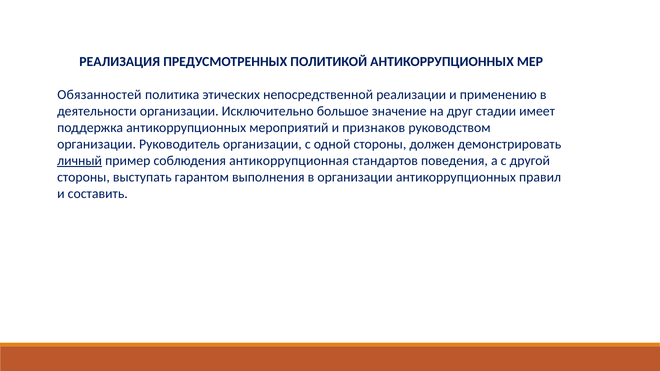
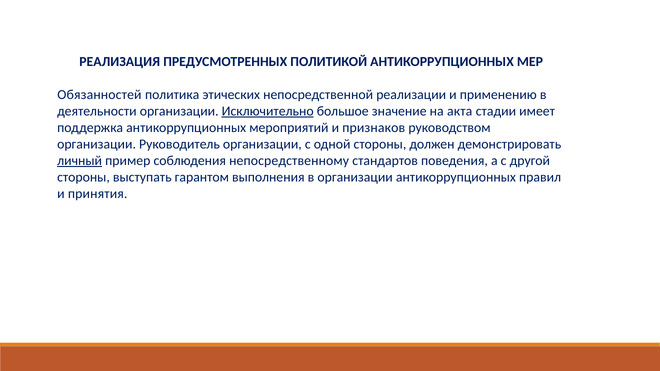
Исключительно underline: none -> present (268, 111)
друг: друг -> акта (460, 111)
антикоррупционная: антикоррупционная -> непосредственному (289, 161)
составить: составить -> принятия (98, 194)
